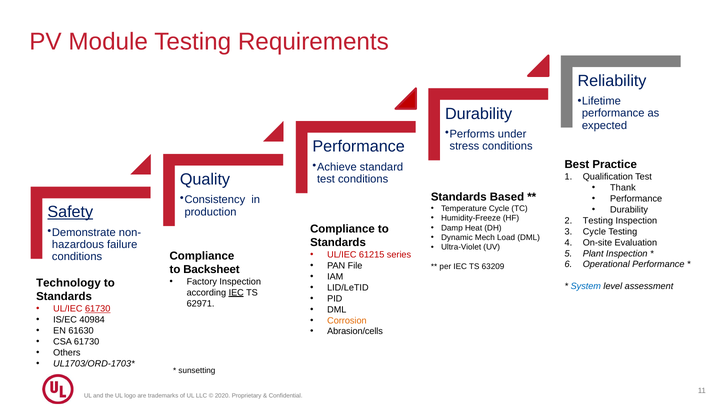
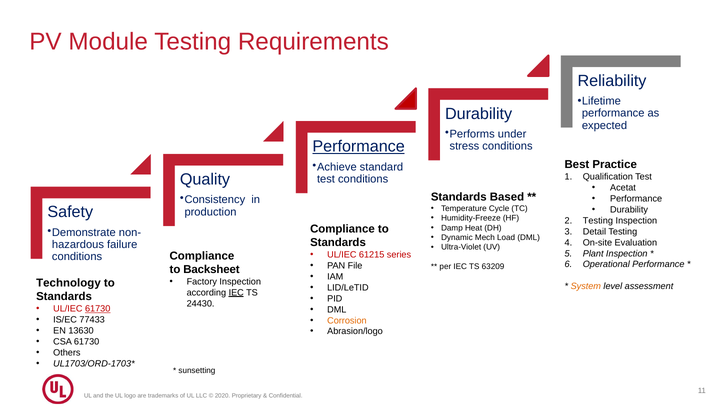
Performance underline: none -> present (359, 146)
Thank: Thank -> Acetat (623, 188)
Safety underline: present -> none (70, 212)
Cycle: Cycle -> Detail (594, 231)
System colour: blue -> orange (586, 286)
62971: 62971 -> 24430 (201, 303)
40984: 40984 -> 77433 (92, 319)
61630: 61630 -> 13630 (81, 330)
Abrasion/cells: Abrasion/cells -> Abrasion/logo (355, 331)
